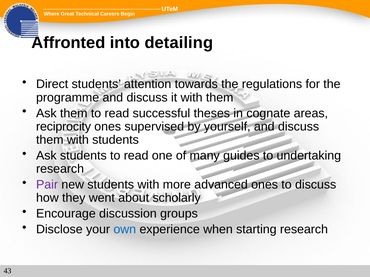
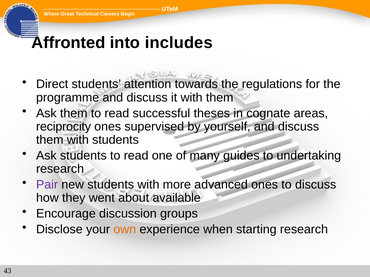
detailing: detailing -> includes (179, 43)
scholarly: scholarly -> available (177, 198)
own colour: blue -> orange (125, 230)
